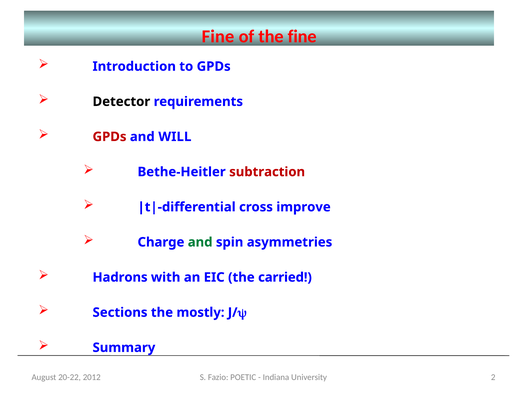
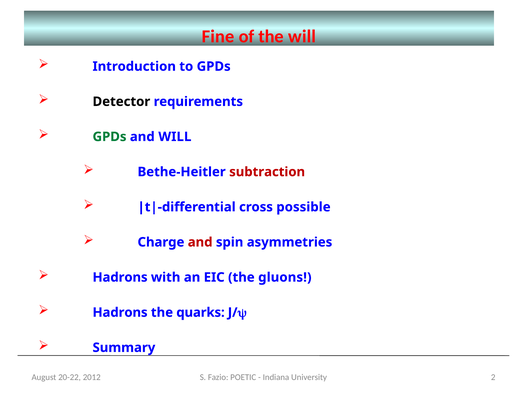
the fine: fine -> will (302, 36)
GPDs colour: red -> green (110, 137)
improve: improve -> possible (303, 207)
and colour: green -> red (200, 242)
carried: carried -> gluons (285, 277)
Sections: Sections -> Hadrons (120, 313)
mostly: mostly -> quarks (201, 313)
